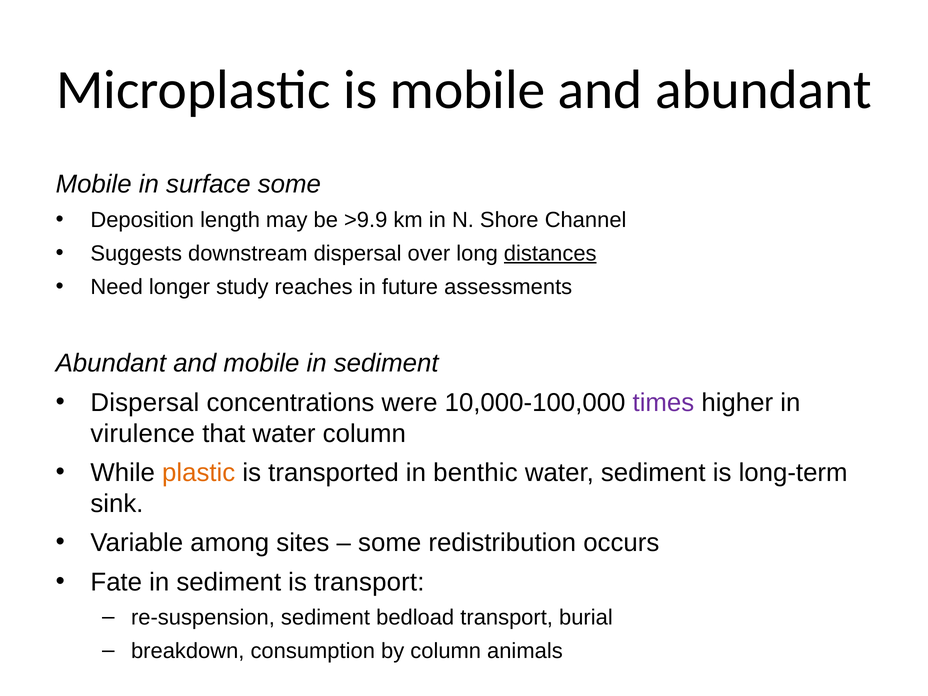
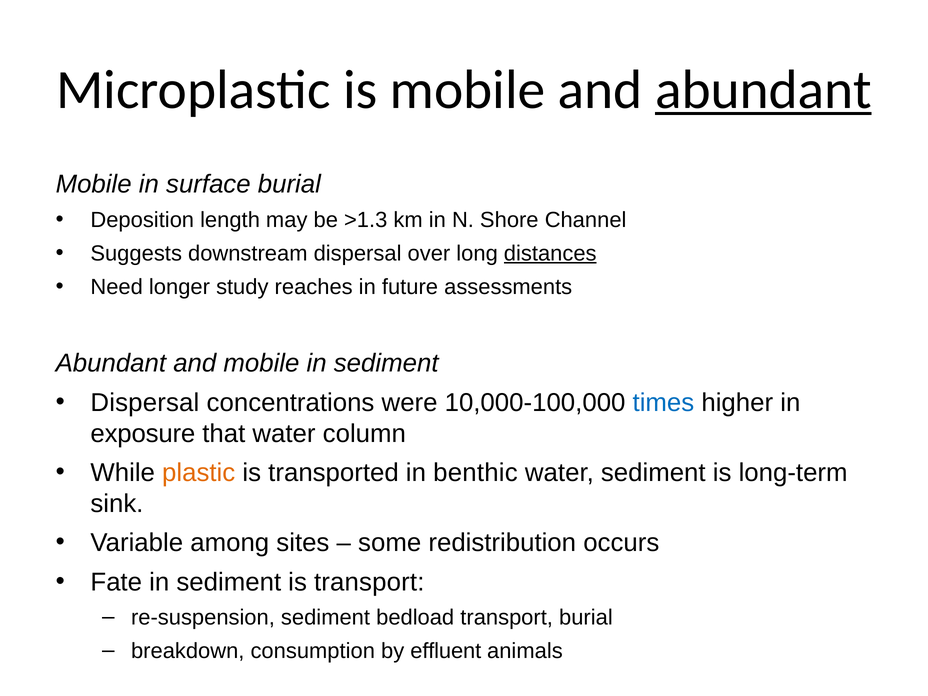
abundant underline: none -> present (763, 90)
surface some: some -> burial (289, 184)
>9.9: >9.9 -> >1.3 (366, 220)
times colour: purple -> blue (663, 403)
virulence: virulence -> exposure (143, 433)
by column: column -> effluent (446, 651)
